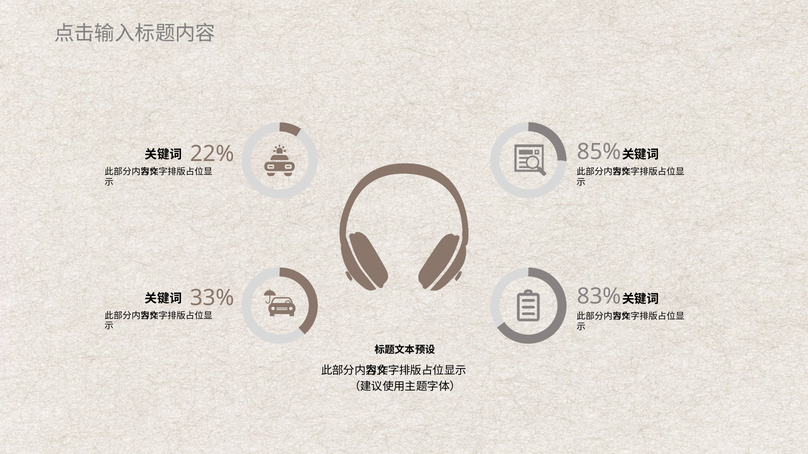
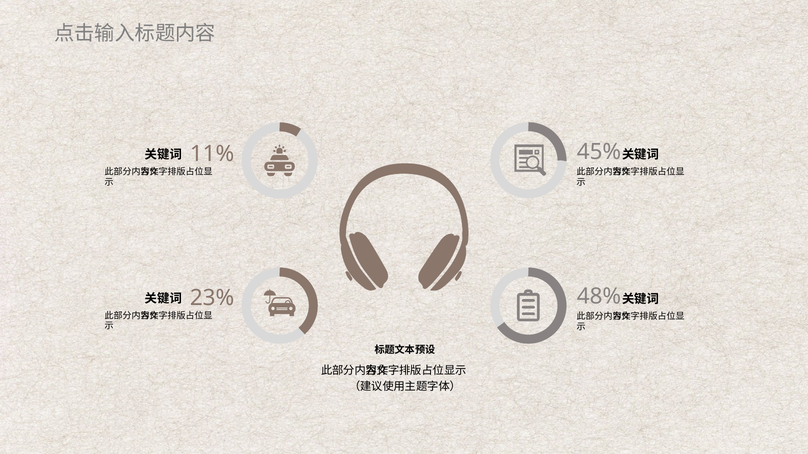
85%: 85% -> 45% (599, 152)
22%: 22% -> 11% (212, 154)
83%: 83% -> 48% (599, 297)
33%: 33% -> 23% (212, 298)
